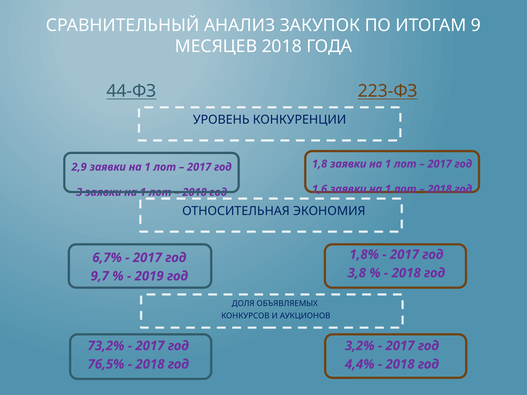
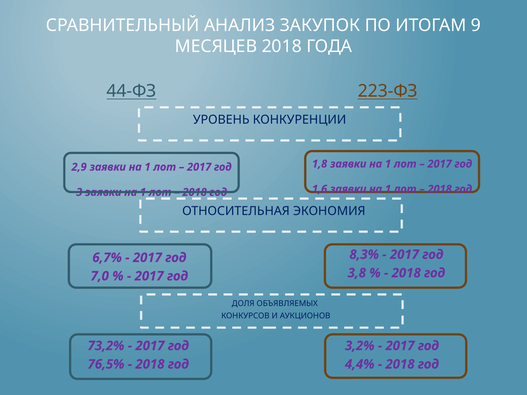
1,8%: 1,8% -> 8,3% (364, 255)
9,7: 9,7 -> 7,0 (100, 276)
2019: 2019 -> 2017 (149, 276)
